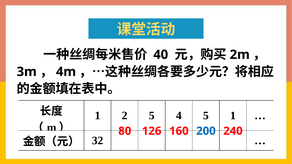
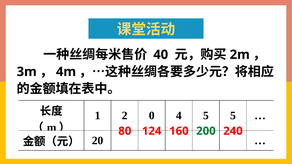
2 5: 5 -> 0 (152, 116)
5 1: 1 -> 5 (233, 116)
126: 126 -> 124 (152, 131)
200 colour: blue -> green (206, 131)
32: 32 -> 20 (98, 141)
